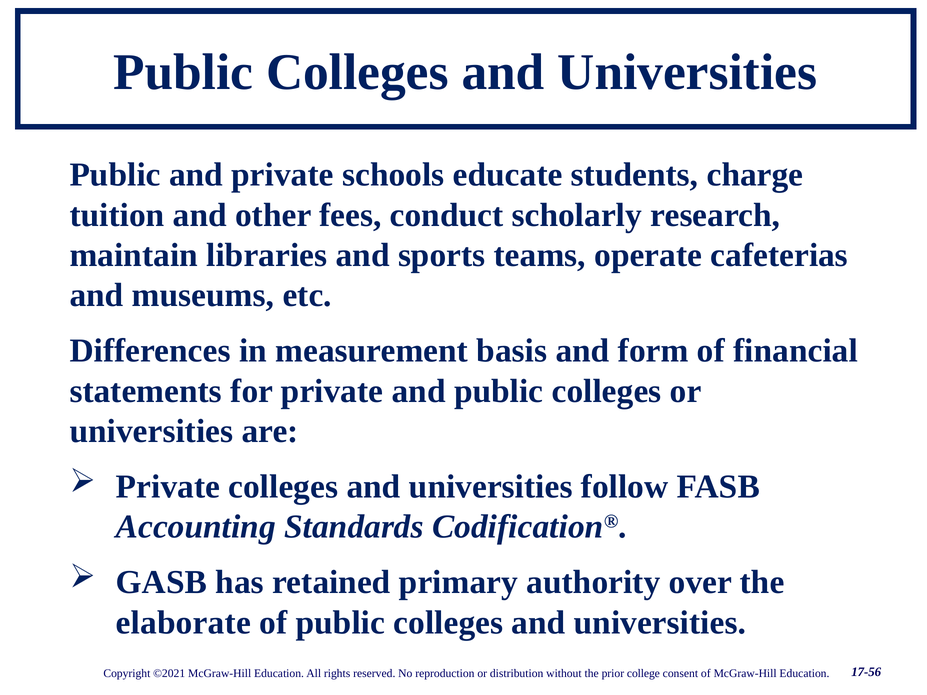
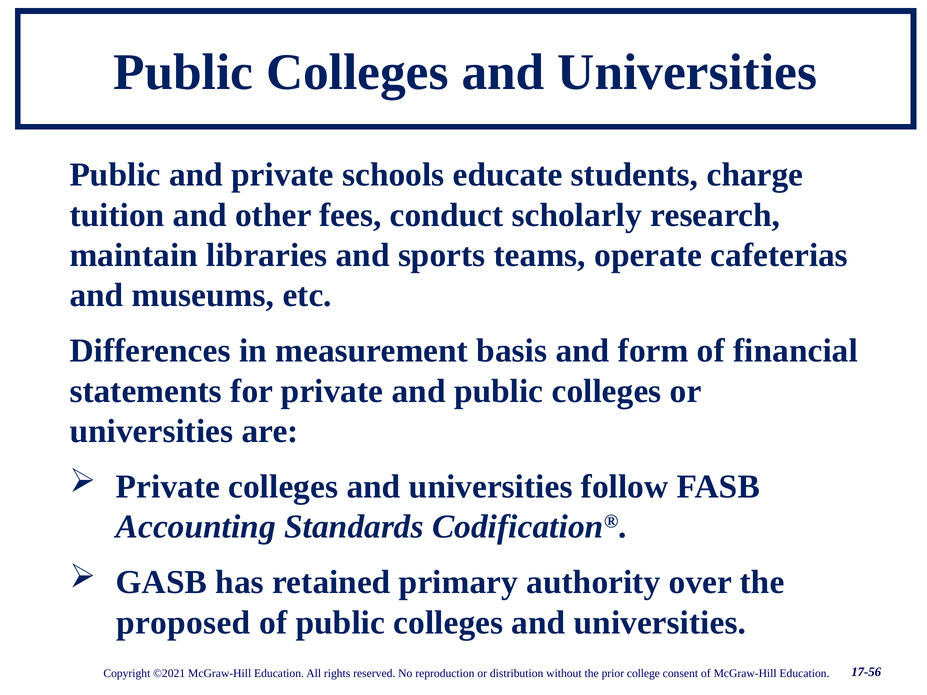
elaborate: elaborate -> proposed (183, 623)
